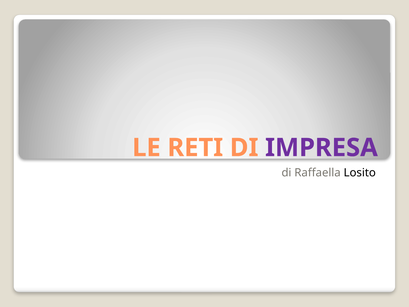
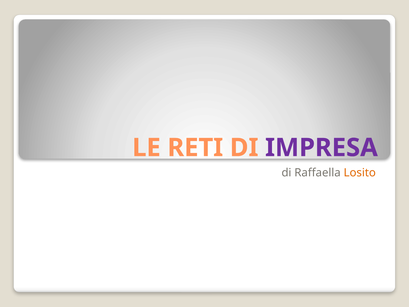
Losito colour: black -> orange (360, 172)
